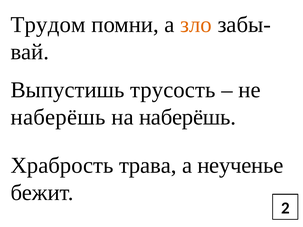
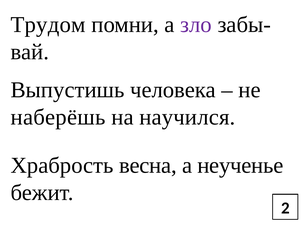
зло colour: orange -> purple (196, 25)
трусость: трусость -> человека (173, 90)
на наберёшь: наберёшь -> научился (187, 117)
трава: трава -> весна (148, 166)
